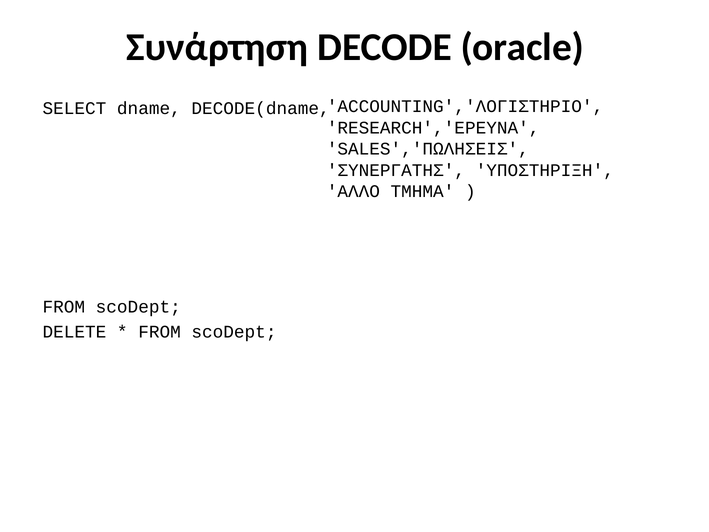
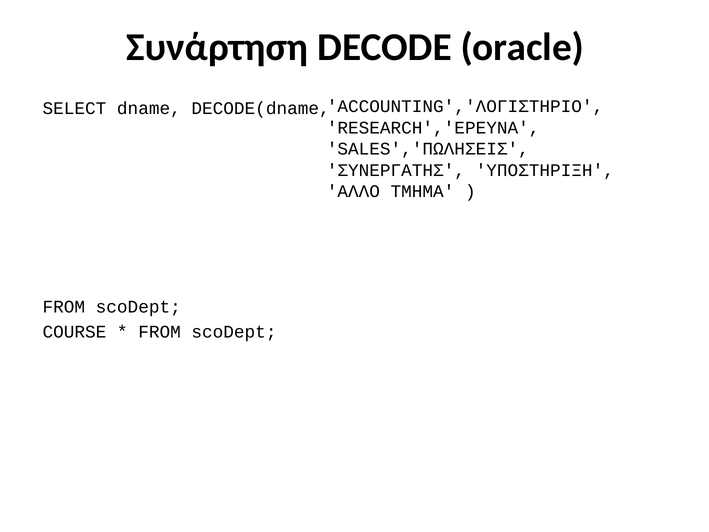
DELETE: DELETE -> COURSE (74, 332)
